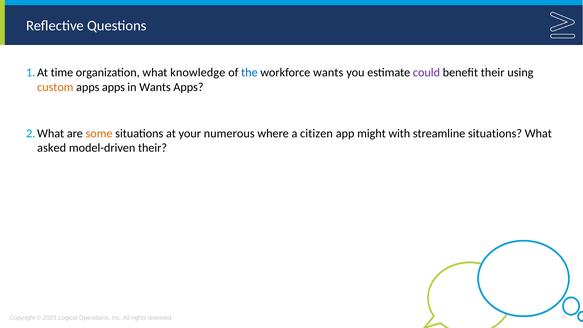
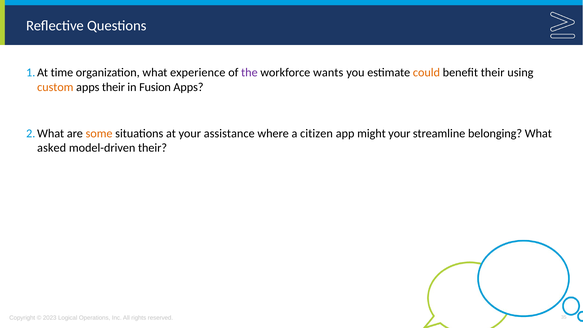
knowledge: knowledge -> experience (198, 73)
the colour: blue -> purple (249, 73)
could colour: purple -> orange (426, 73)
apps apps: apps -> their (113, 87)
in Wants: Wants -> Fusion (155, 87)
numerous: numerous -> assistance (229, 133)
might with: with -> your (399, 133)
streamline situations: situations -> belonging (495, 133)
